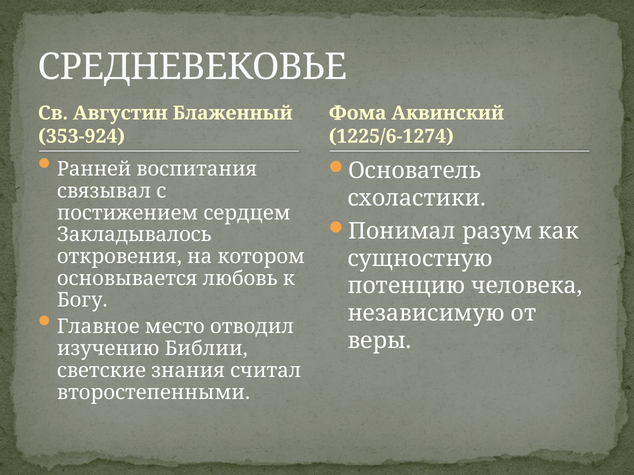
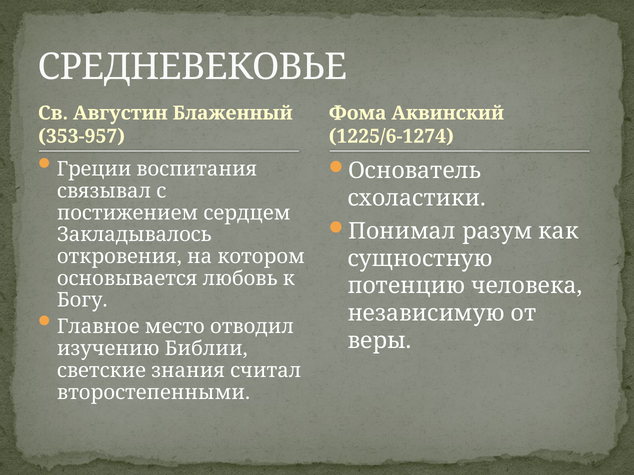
353-924: 353-924 -> 353-957 (82, 136)
Ранней: Ранней -> Греции (94, 169)
